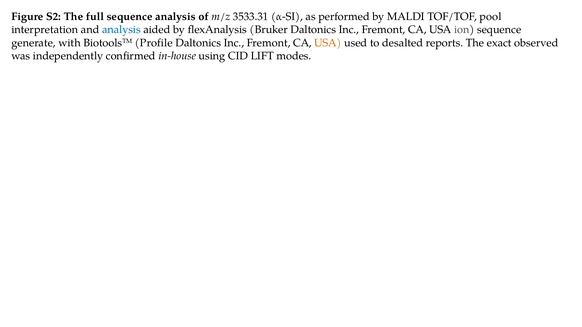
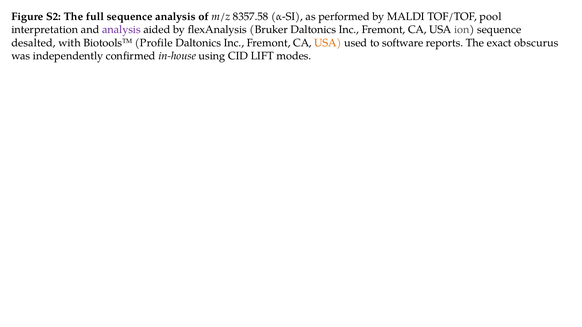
3533.31: 3533.31 -> 8357.58 (251, 17)
analysis colour: blue -> purple (121, 30)
generate: generate -> desalted (33, 43)
desalted: desalted -> software (403, 43)
observed: observed -> obscurus (536, 43)
